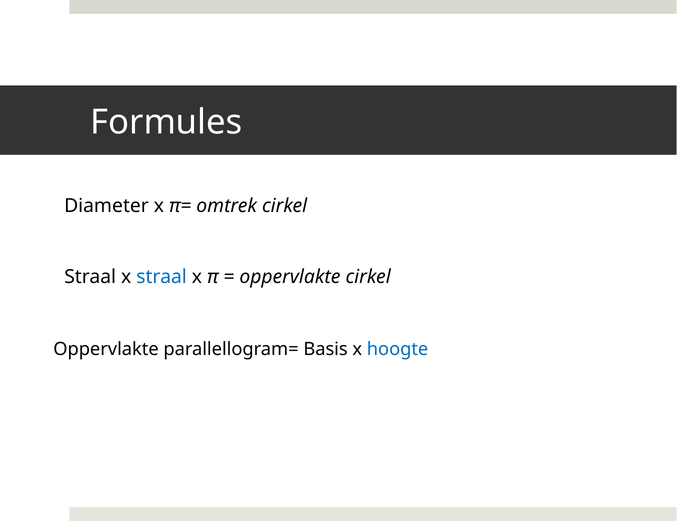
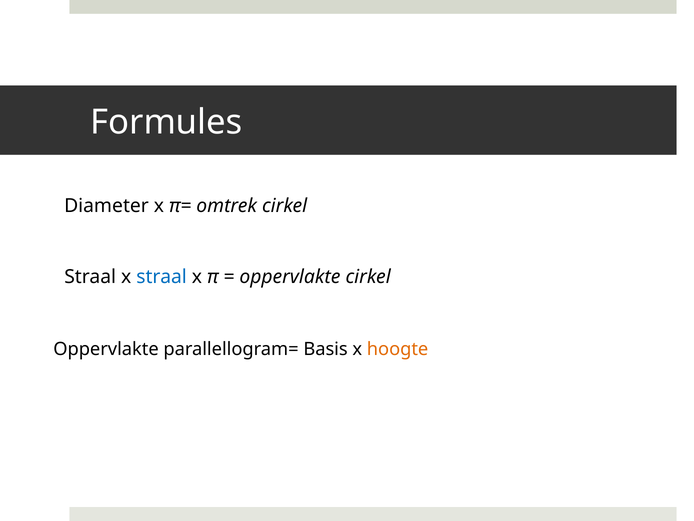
hoogte colour: blue -> orange (398, 349)
